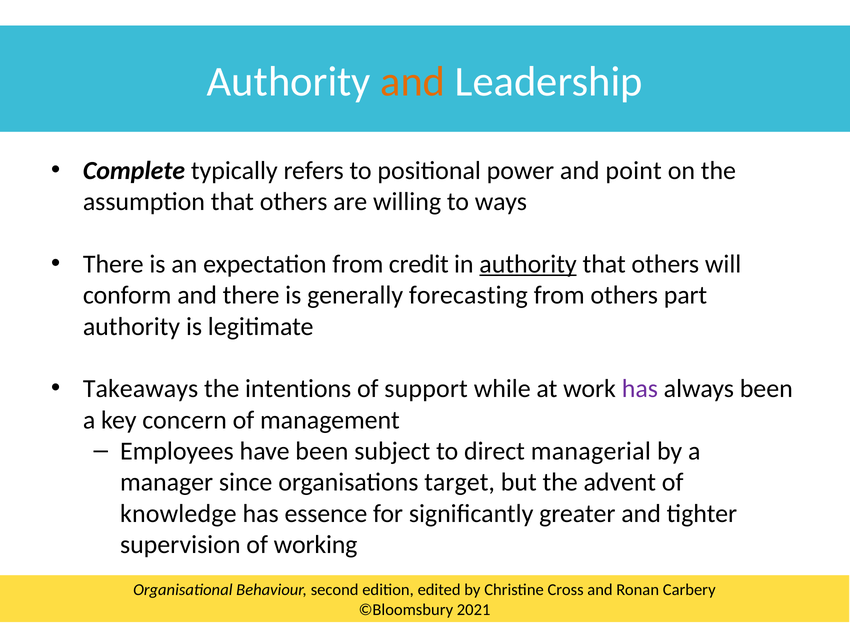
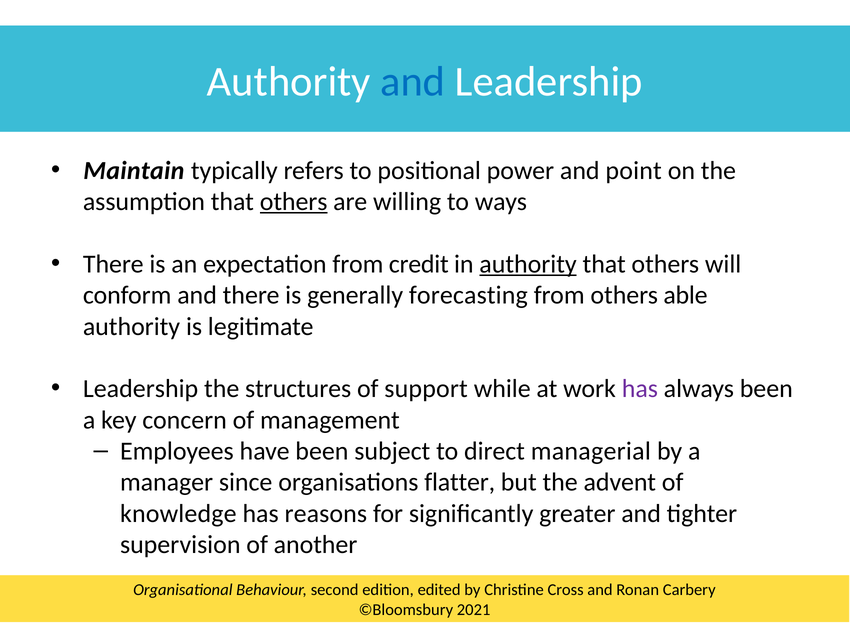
and colour: orange -> blue (413, 82)
Complete: Complete -> Maintain (134, 170)
others underline: none -> present (294, 202)
part: part -> able (686, 295)
Takeaways: Takeaways -> Leadership (141, 388)
intentions: intentions -> structures (298, 388)
target: target -> flatter (460, 482)
essence: essence -> reasons (326, 513)
working: working -> another (316, 544)
